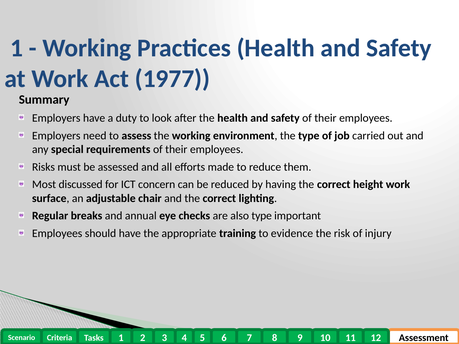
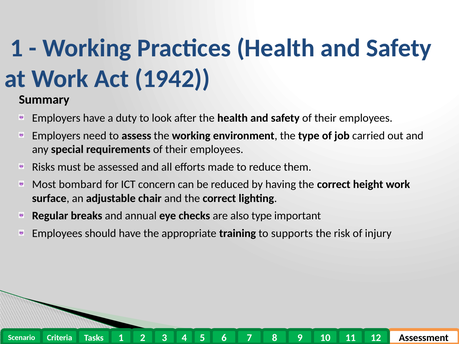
1977: 1977 -> 1942 (172, 79)
discussed: discussed -> bombard (80, 185)
evidence: evidence -> supports (292, 234)
